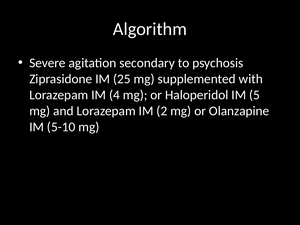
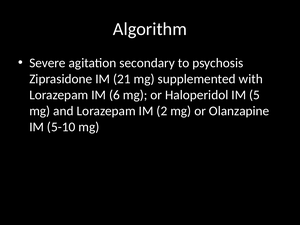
25: 25 -> 21 (122, 79)
4: 4 -> 6 (114, 95)
